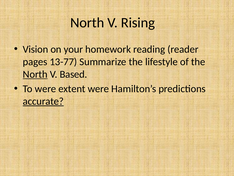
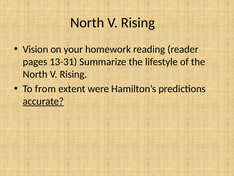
13-77: 13-77 -> 13-31 (63, 62)
North underline: present -> none (35, 74)
Based: Based -> Rising (73, 74)
To were: were -> from (45, 89)
